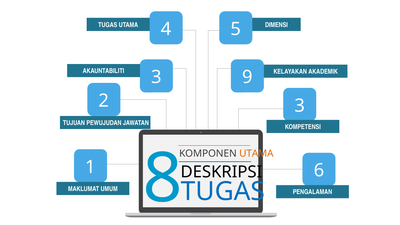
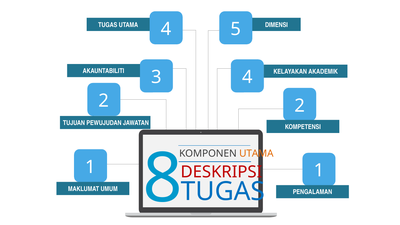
3 9: 9 -> 4 (247, 77)
2 3: 3 -> 2 (300, 106)
1 6: 6 -> 1 (319, 171)
DESKRIPSI colour: black -> red (221, 172)
